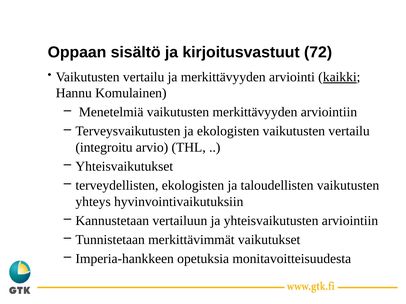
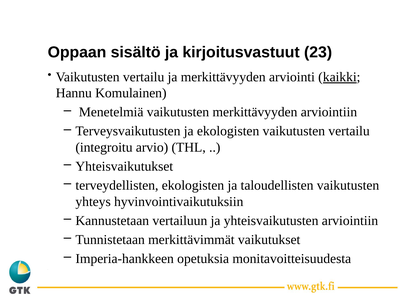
72: 72 -> 23 (318, 52)
